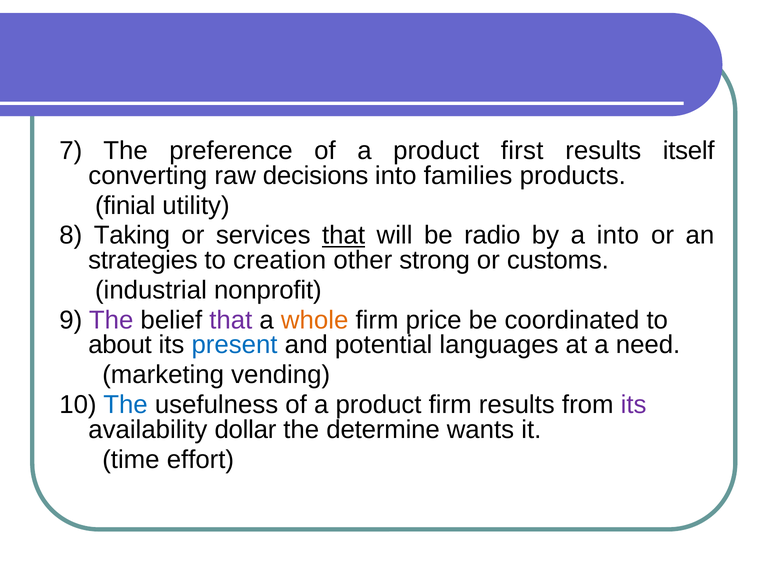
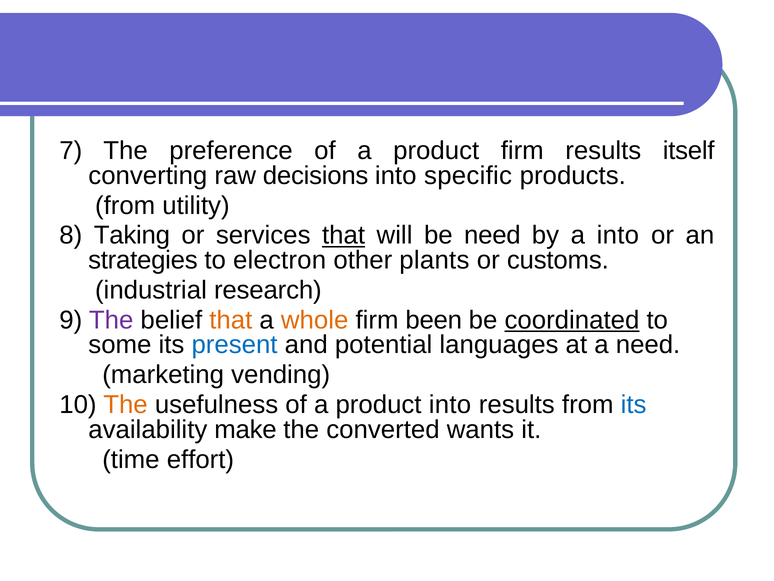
product first: first -> firm (522, 151)
families: families -> specific (468, 175)
finial: finial -> from (125, 205)
be radio: radio -> need (492, 235)
creation: creation -> electron (280, 260)
strong: strong -> plants (434, 260)
nonprofit: nonprofit -> research (268, 290)
that colour: purple -> orange (231, 320)
price: price -> been (434, 320)
coordinated underline: none -> present (572, 320)
about: about -> some (120, 345)
The colour: blue -> orange (126, 404)
product firm: firm -> into (450, 404)
its colour: purple -> blue (634, 404)
dollar: dollar -> make (245, 429)
determine: determine -> converted (383, 429)
